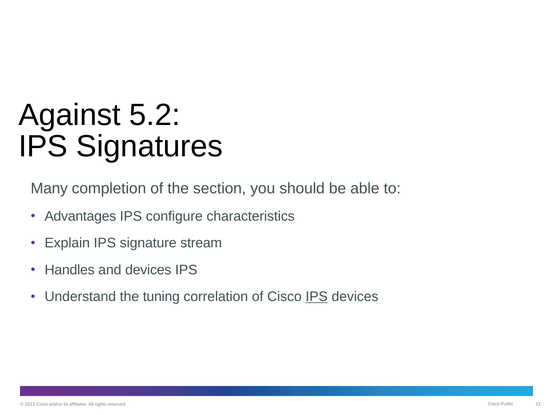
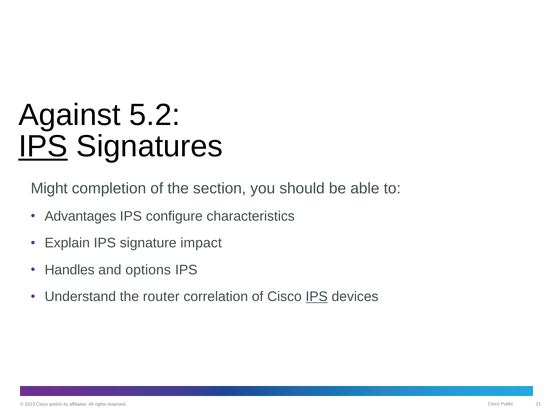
IPS underline: none -> present (43, 146)
Many: Many -> Might (49, 188)
stream: stream -> impact (201, 243)
and devices: devices -> options (148, 270)
tuning: tuning -> router (161, 296)
